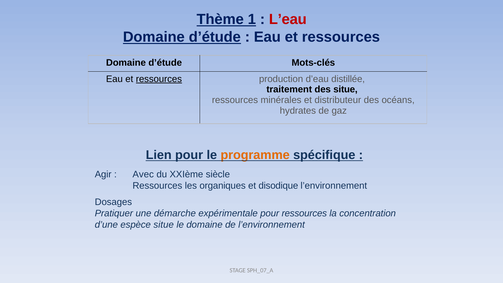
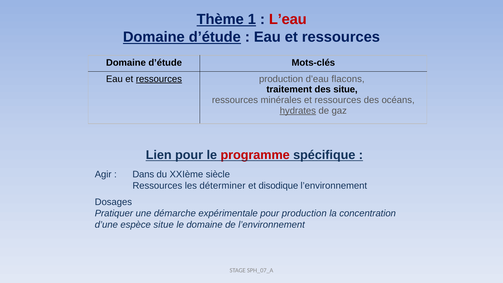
distillée: distillée -> flacons (348, 79)
minérales et distributeur: distributeur -> ressources (338, 100)
hydrates underline: none -> present (298, 111)
programme colour: orange -> red (255, 155)
Avec: Avec -> Dans (143, 174)
organiques: organiques -> déterminer (223, 186)
pour ressources: ressources -> production (304, 213)
